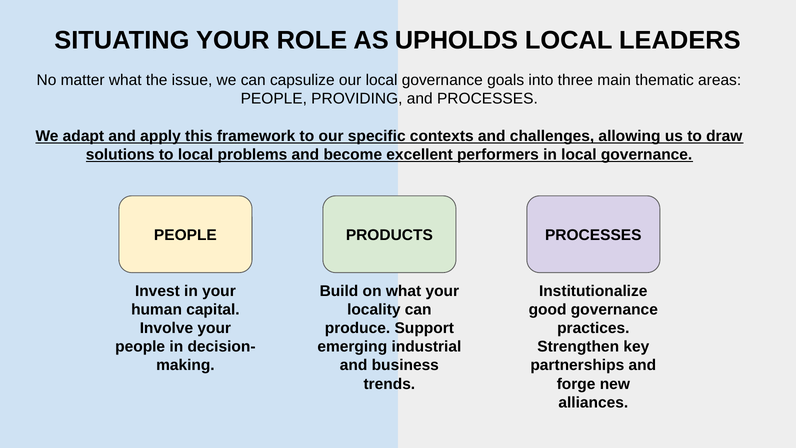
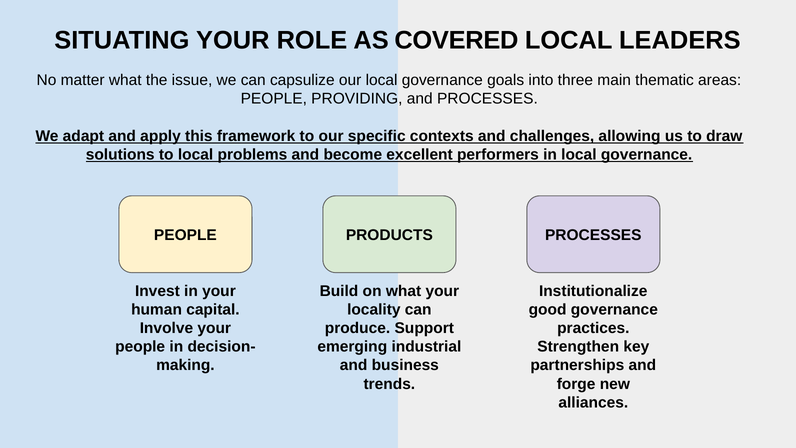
UPHOLDS: UPHOLDS -> COVERED (456, 40)
